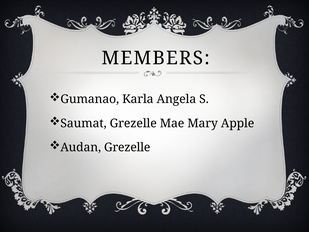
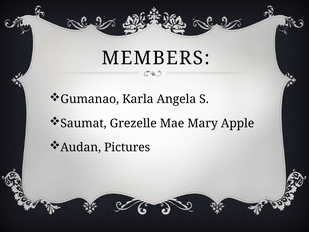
Audan Grezelle: Grezelle -> Pictures (127, 147)
